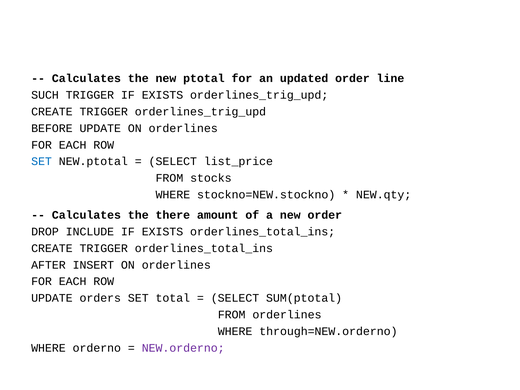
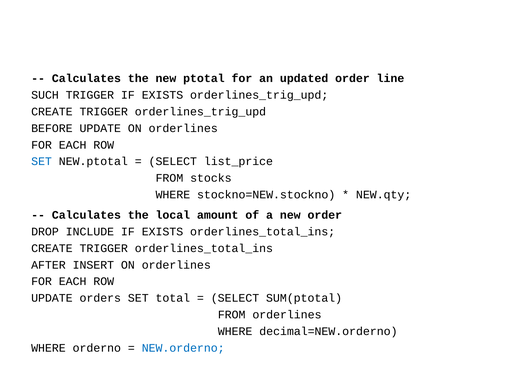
there: there -> local (173, 215)
through=NEW.orderno: through=NEW.orderno -> decimal=NEW.orderno (328, 331)
NEW.orderno colour: purple -> blue (183, 348)
